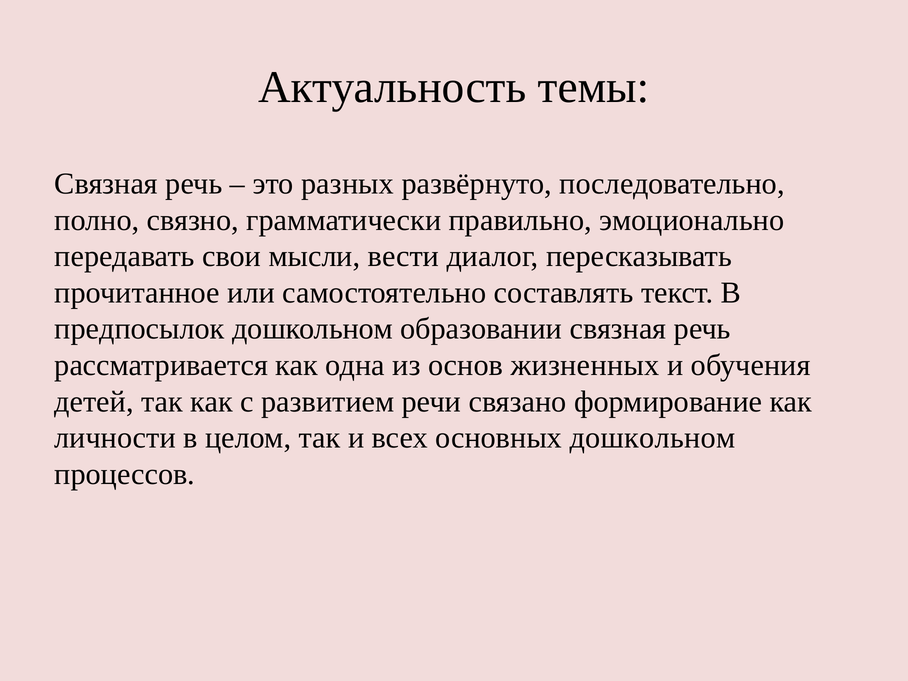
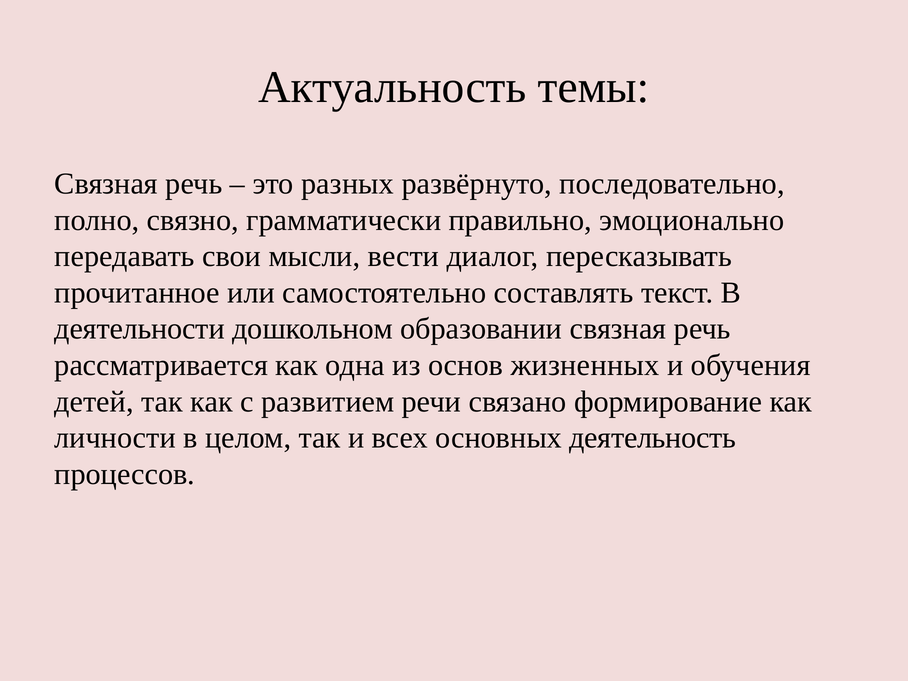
предпосылок: предпосылок -> деятельности (140, 329)
основных дошкольном: дошкольном -> деятельность (653, 438)
